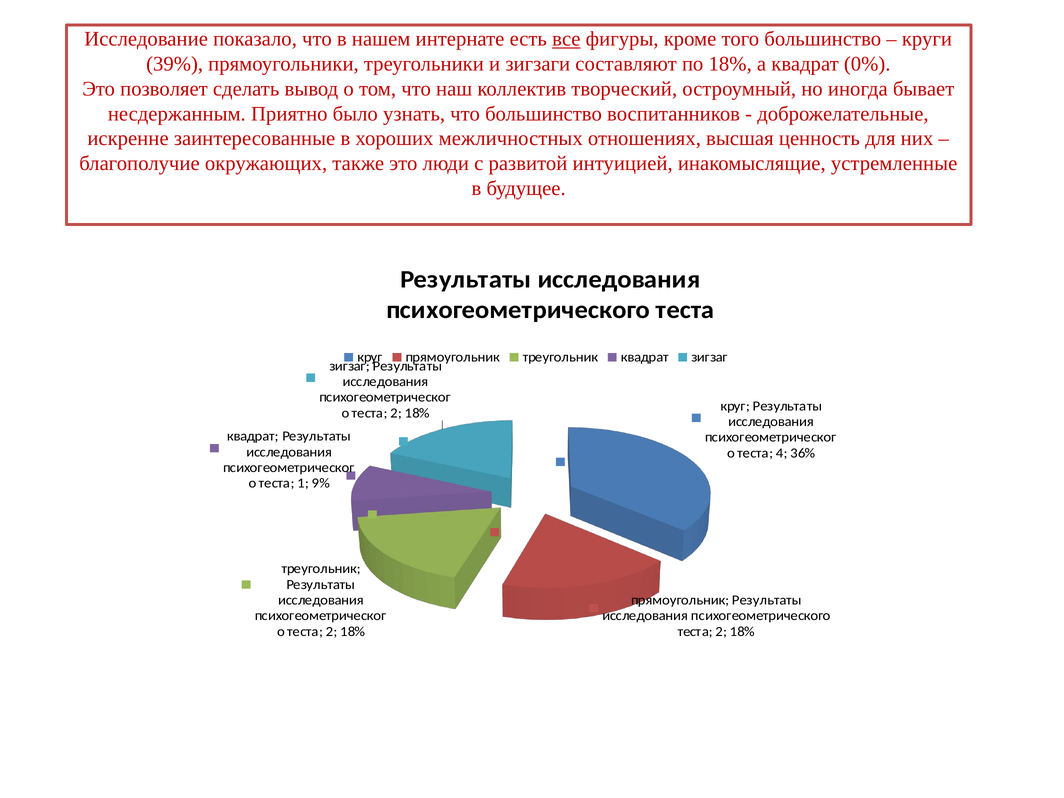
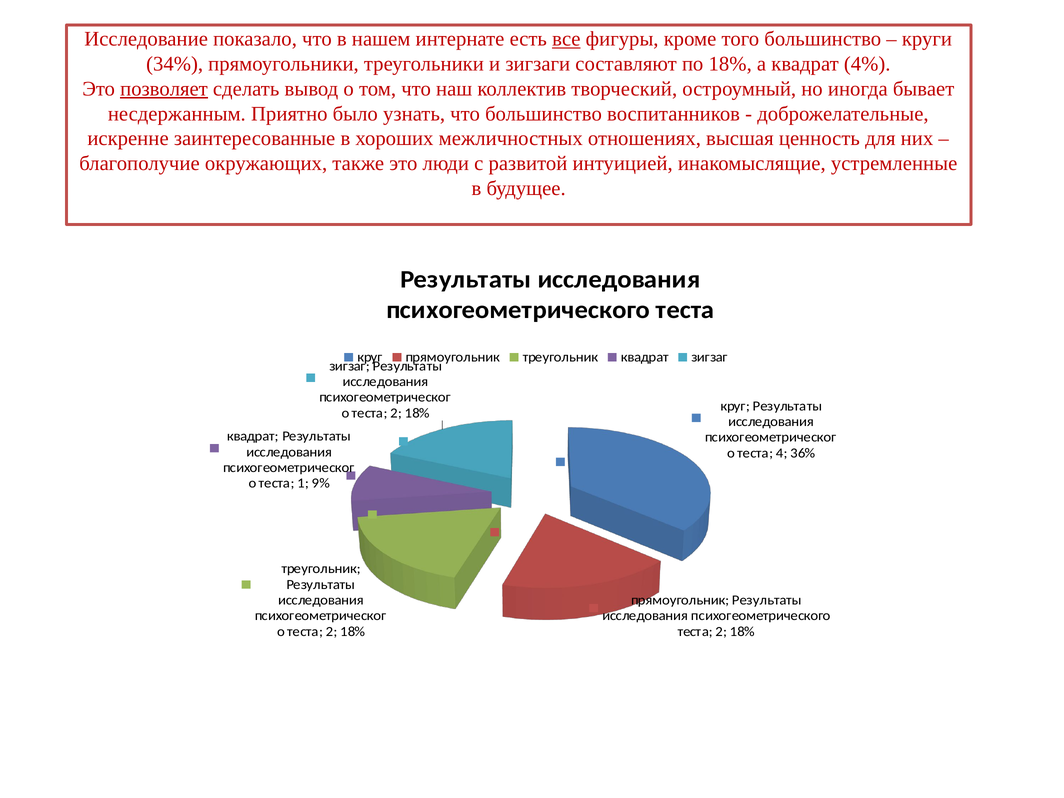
39%: 39% -> 34% (175, 64)
0%: 0% -> 4% (867, 64)
позволяет underline: none -> present (164, 89)
